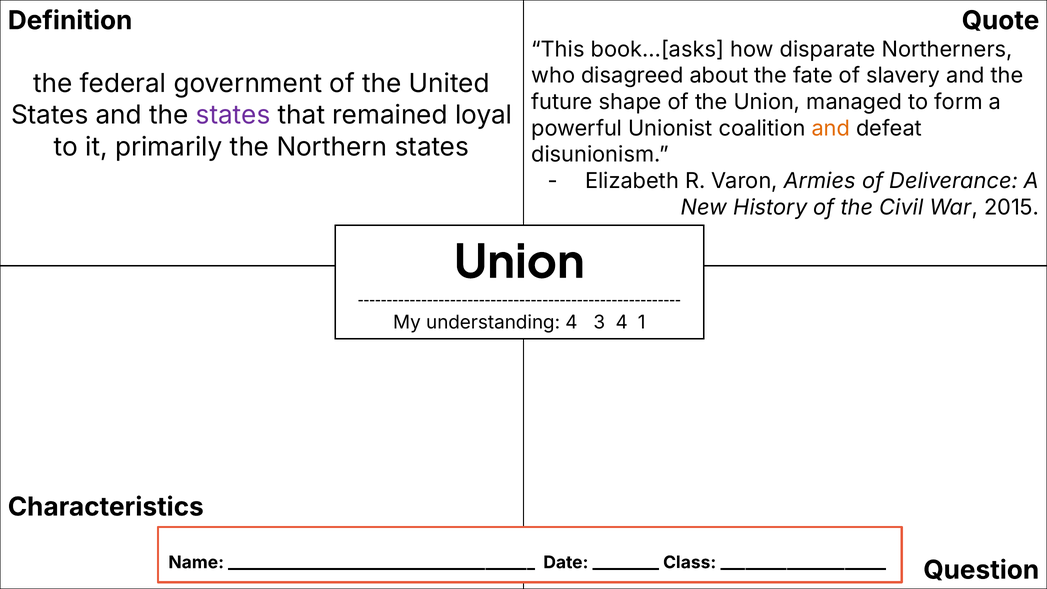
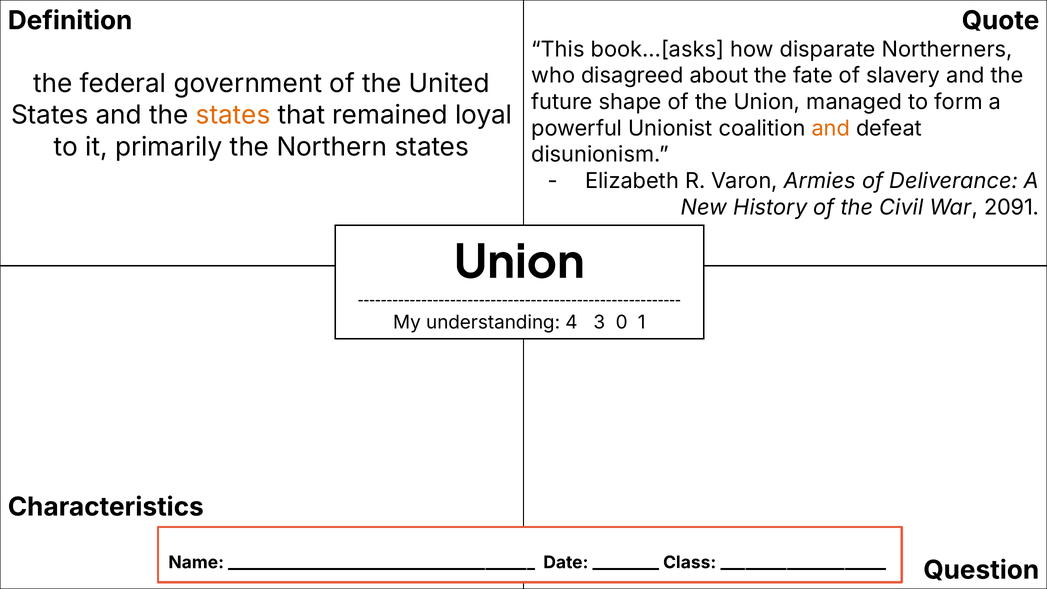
states colour: purple -> orange (233, 115)
2015: 2015 -> 2091 (1012, 207)
3 4: 4 -> 0 (622, 323)
